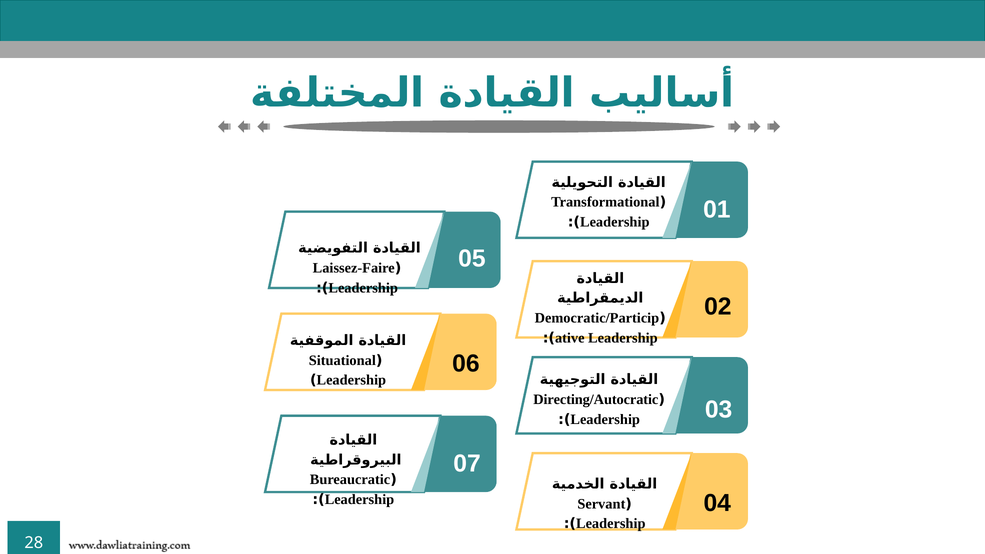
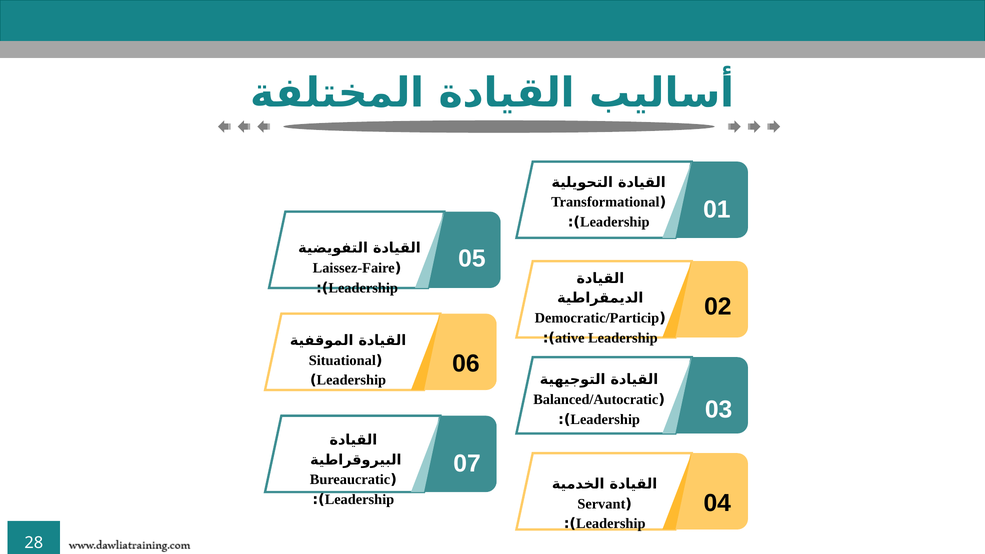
Directing/Autocratic: Directing/Autocratic -> Balanced/Autocratic (596, 400)
